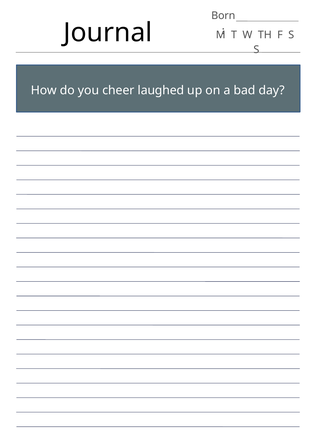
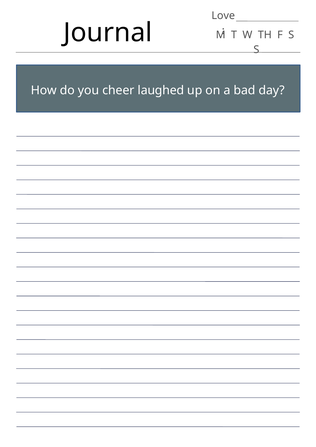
Born: Born -> Love (223, 16)
